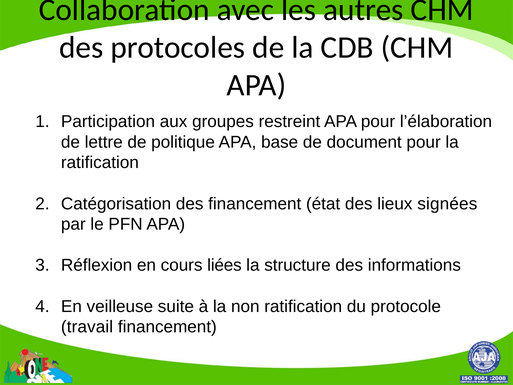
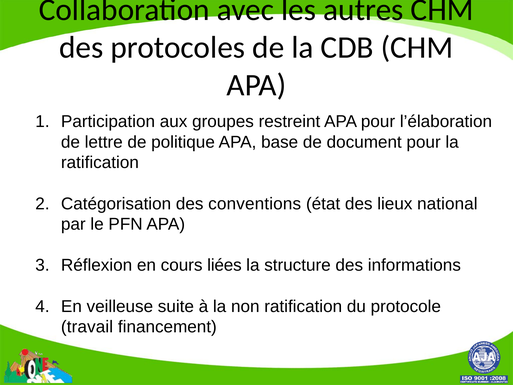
des financement: financement -> conventions (255, 204)
signées: signées -> national (447, 204)
